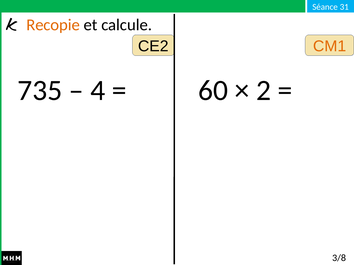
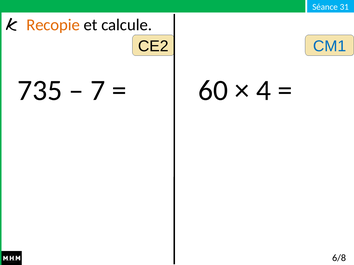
CM1 colour: orange -> blue (330, 46)
4: 4 -> 7 (98, 91)
2: 2 -> 4 (264, 91)
3/8: 3/8 -> 6/8 (339, 258)
